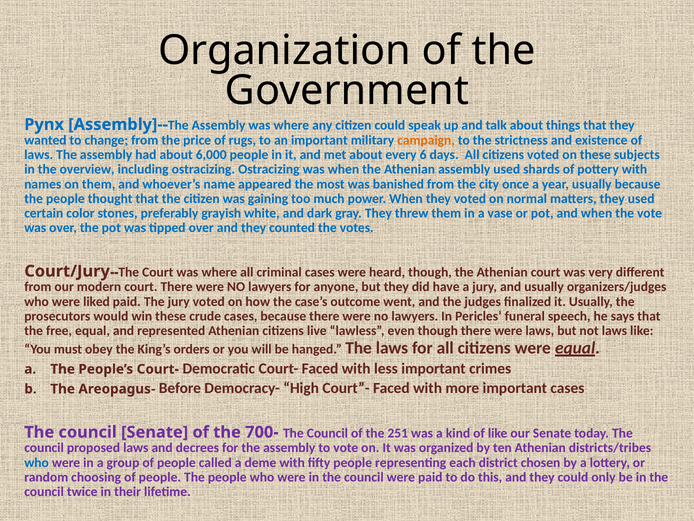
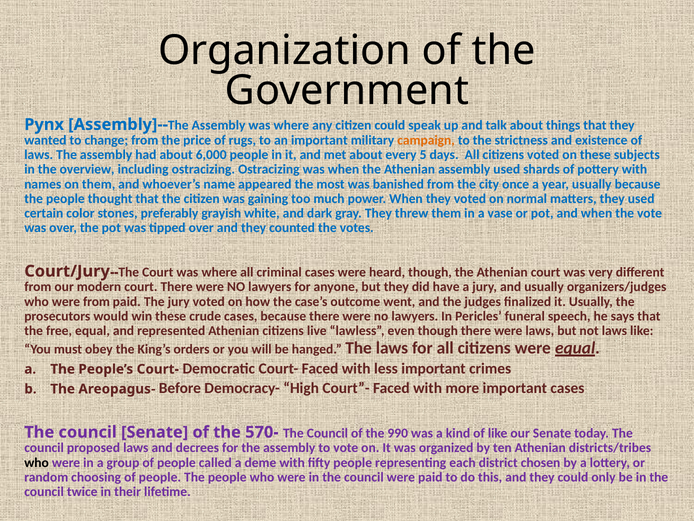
6: 6 -> 5 (423, 155)
were liked: liked -> from (97, 301)
700-: 700- -> 570- (262, 432)
251: 251 -> 990 (398, 433)
who colour: blue -> black (37, 462)
